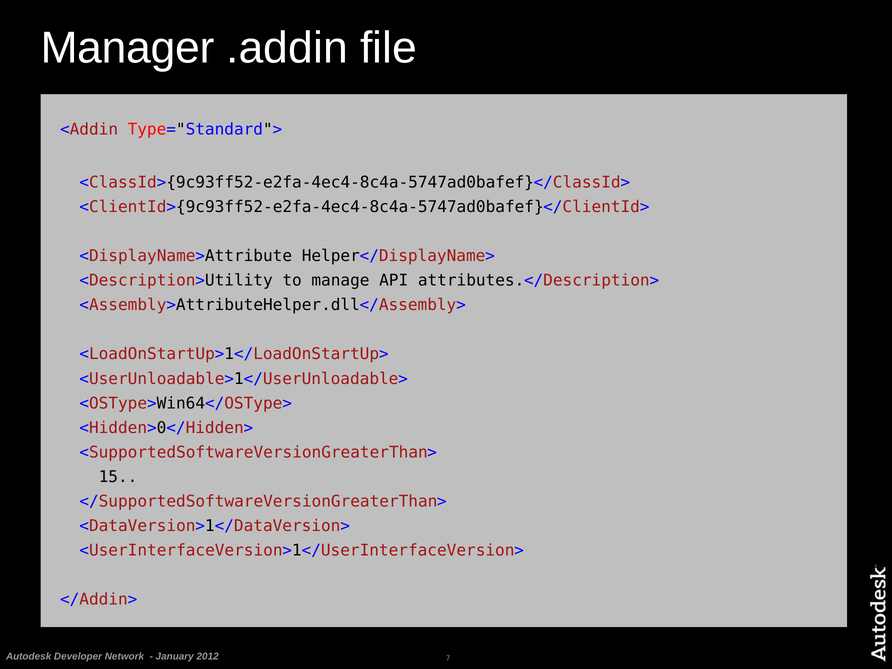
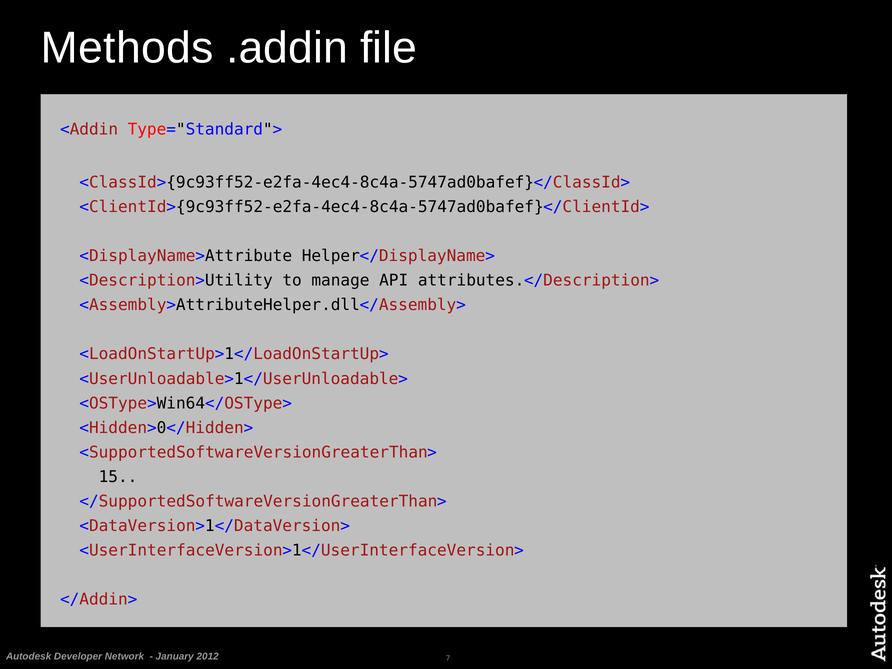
Manager: Manager -> Methods (127, 48)
